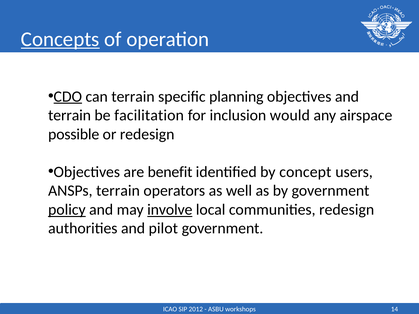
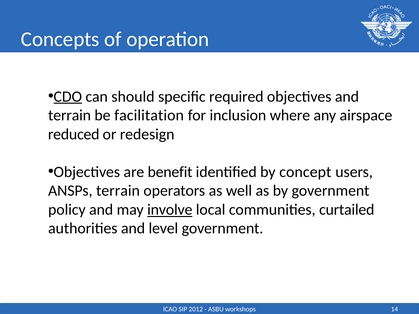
Concepts underline: present -> none (60, 39)
can terrain: terrain -> should (133, 97)
planning: planning -> required (236, 97)
would: would -> where (290, 115)
possible: possible -> reduced (74, 134)
policy underline: present -> none (67, 210)
communities redesign: redesign -> curtailed (347, 210)
pilot: pilot -> level (163, 229)
